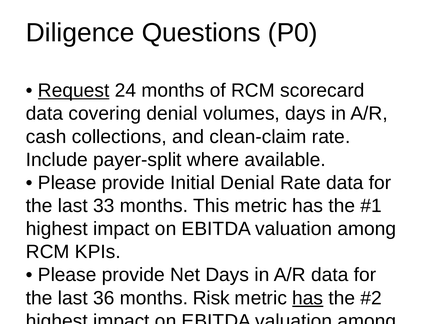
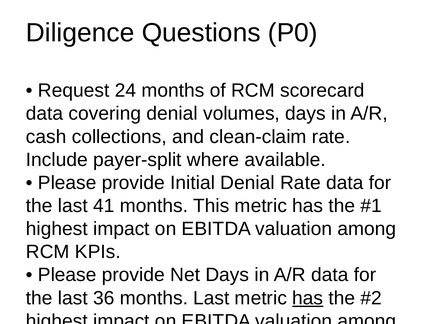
Request underline: present -> none (74, 91)
33: 33 -> 41 (104, 206)
months Risk: Risk -> Last (211, 298)
